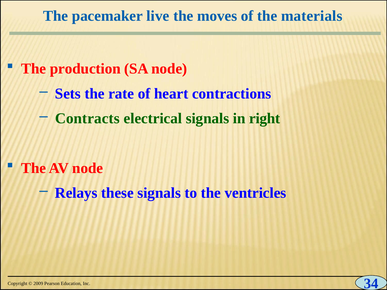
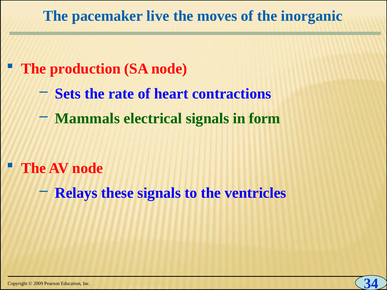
materials: materials -> inorganic (312, 16)
Contracts: Contracts -> Mammals (87, 119)
right: right -> form (265, 119)
